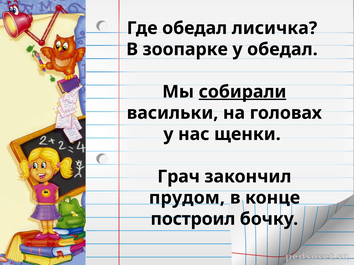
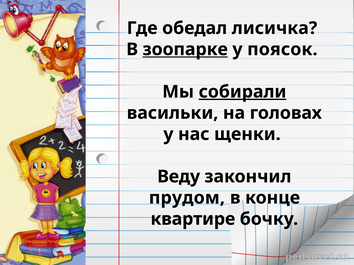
зоопарке underline: none -> present (185, 49)
у обедал: обедал -> поясок (282, 49)
Грач: Грач -> Веду (179, 177)
построил: построил -> квартире (193, 219)
